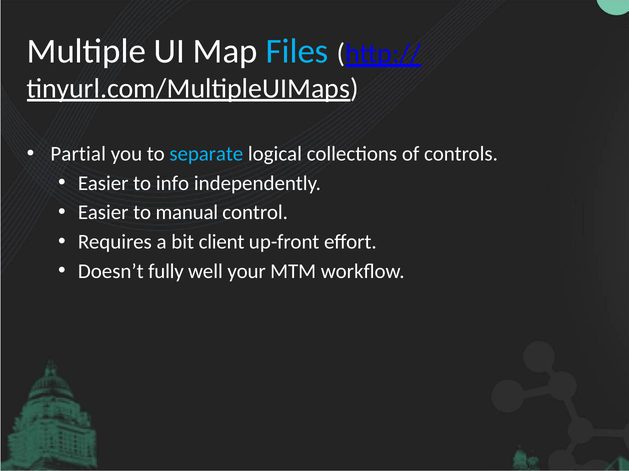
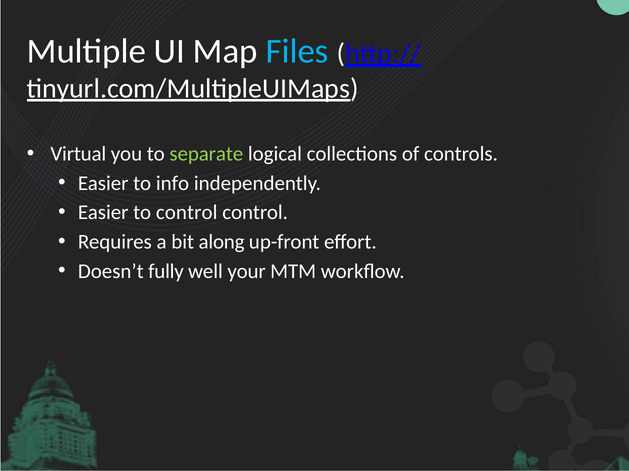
Partial: Partial -> Virtual (78, 154)
separate colour: light blue -> light green (206, 154)
to manual: manual -> control (187, 213)
client: client -> along (222, 242)
